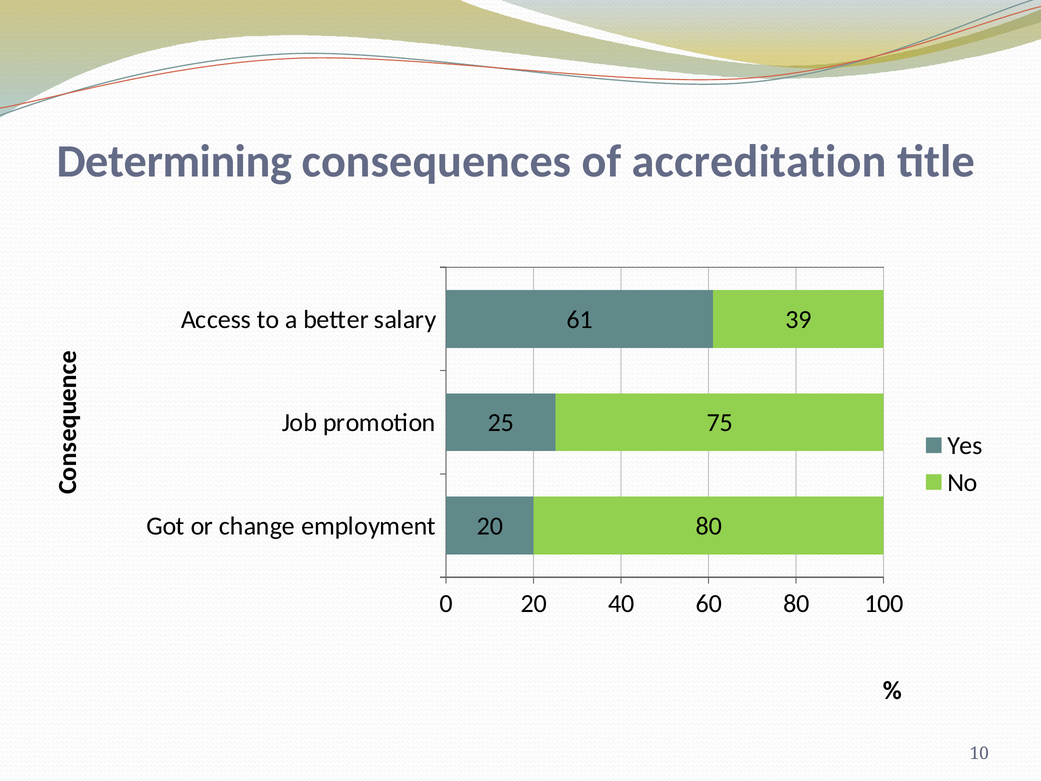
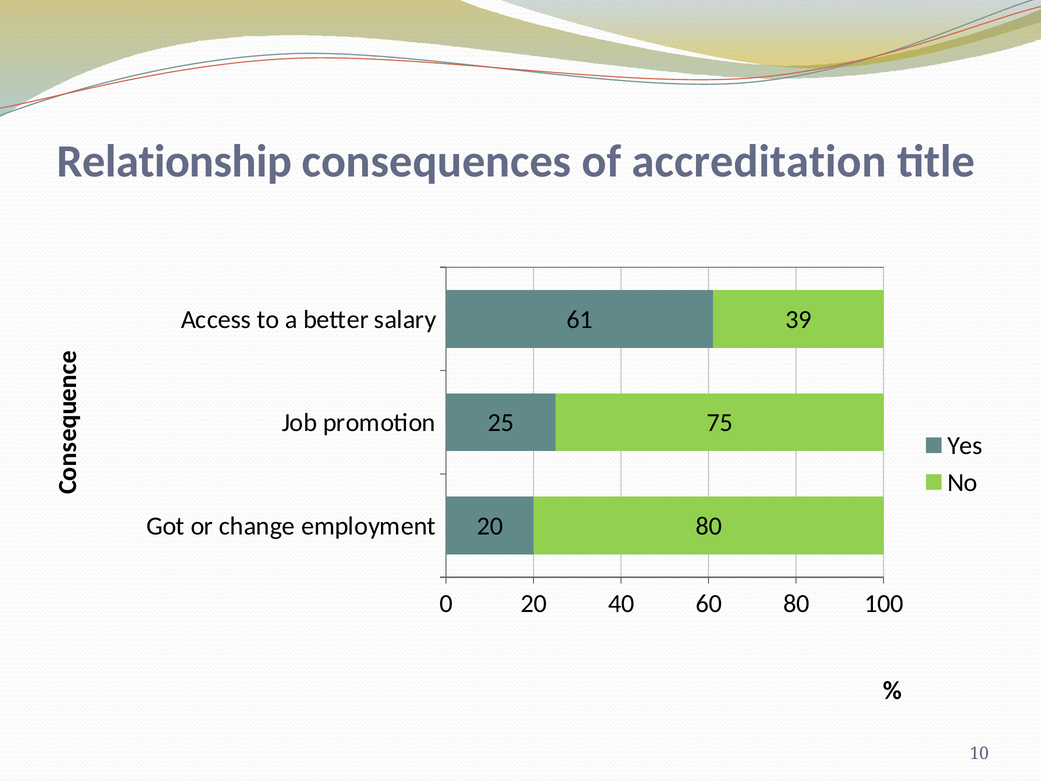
Determining: Determining -> Relationship (174, 161)
